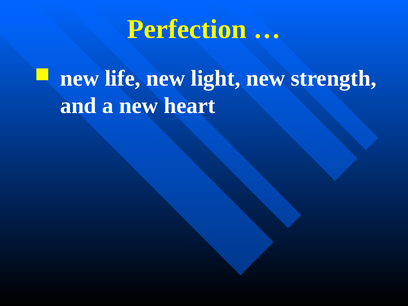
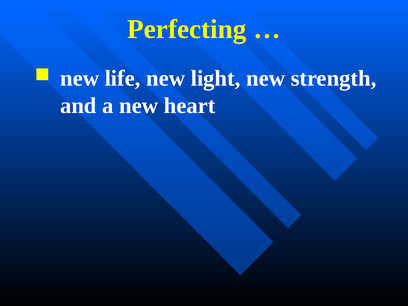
Perfection: Perfection -> Perfecting (187, 29)
